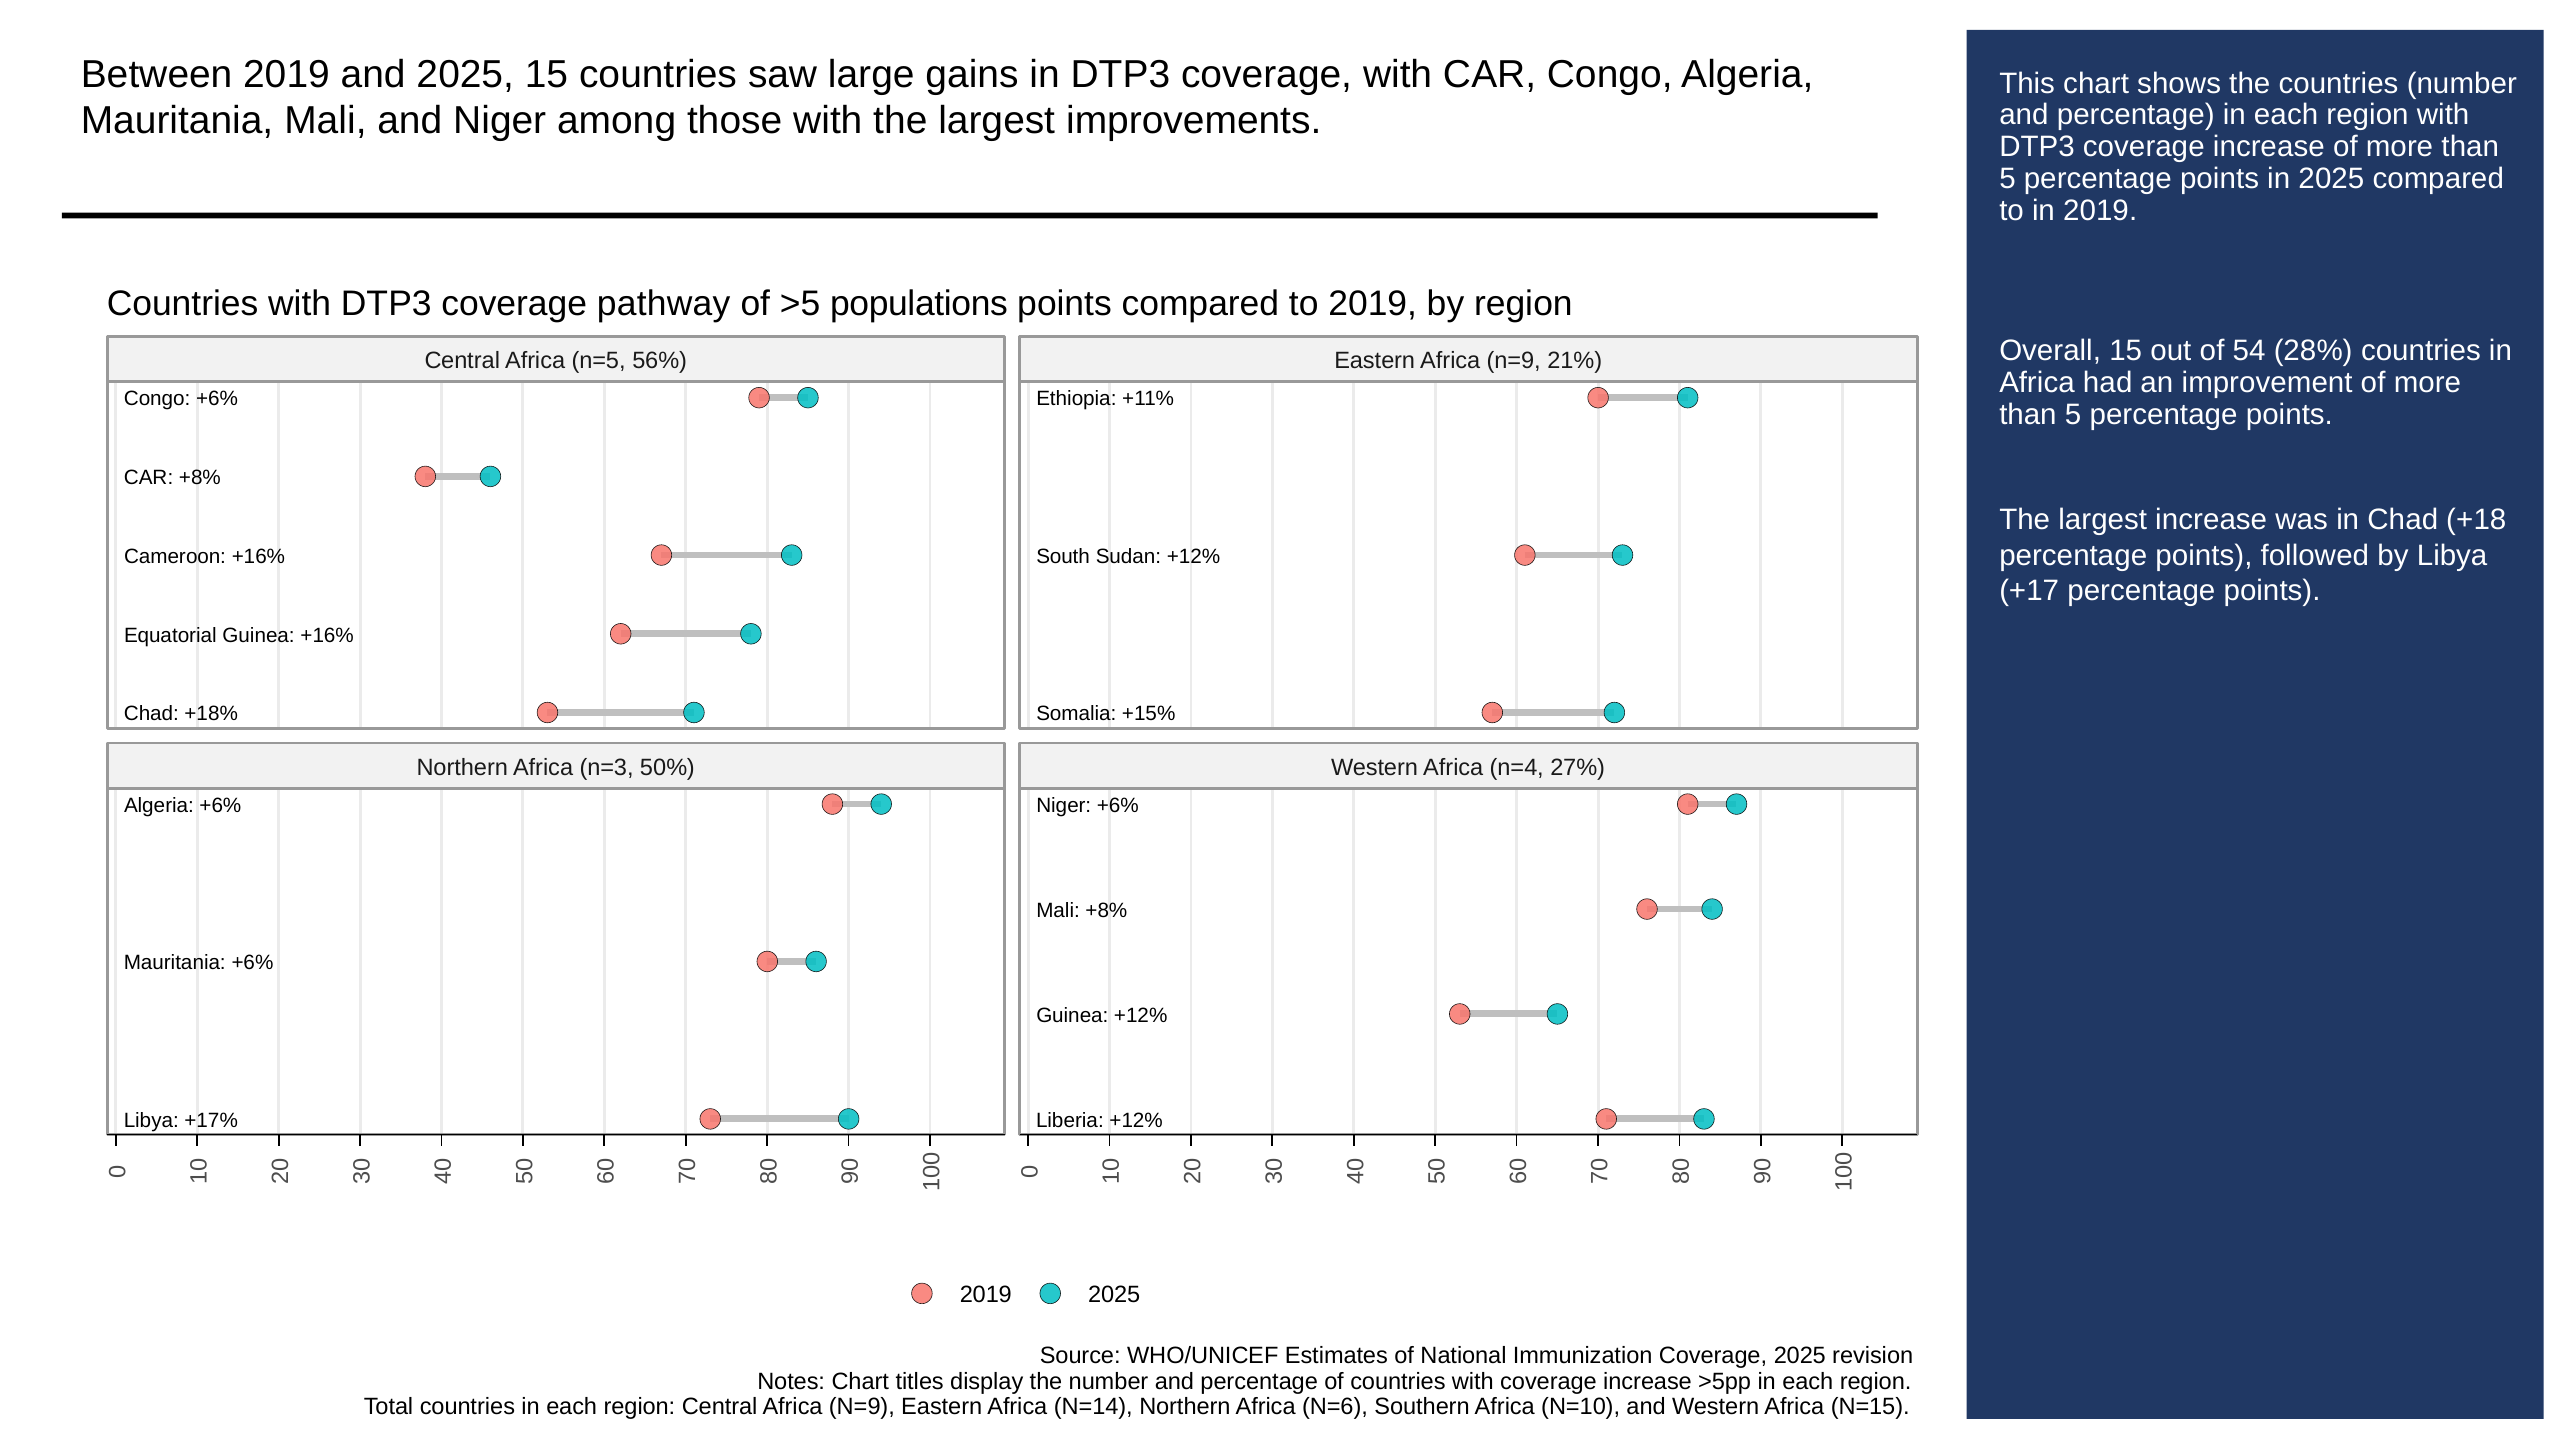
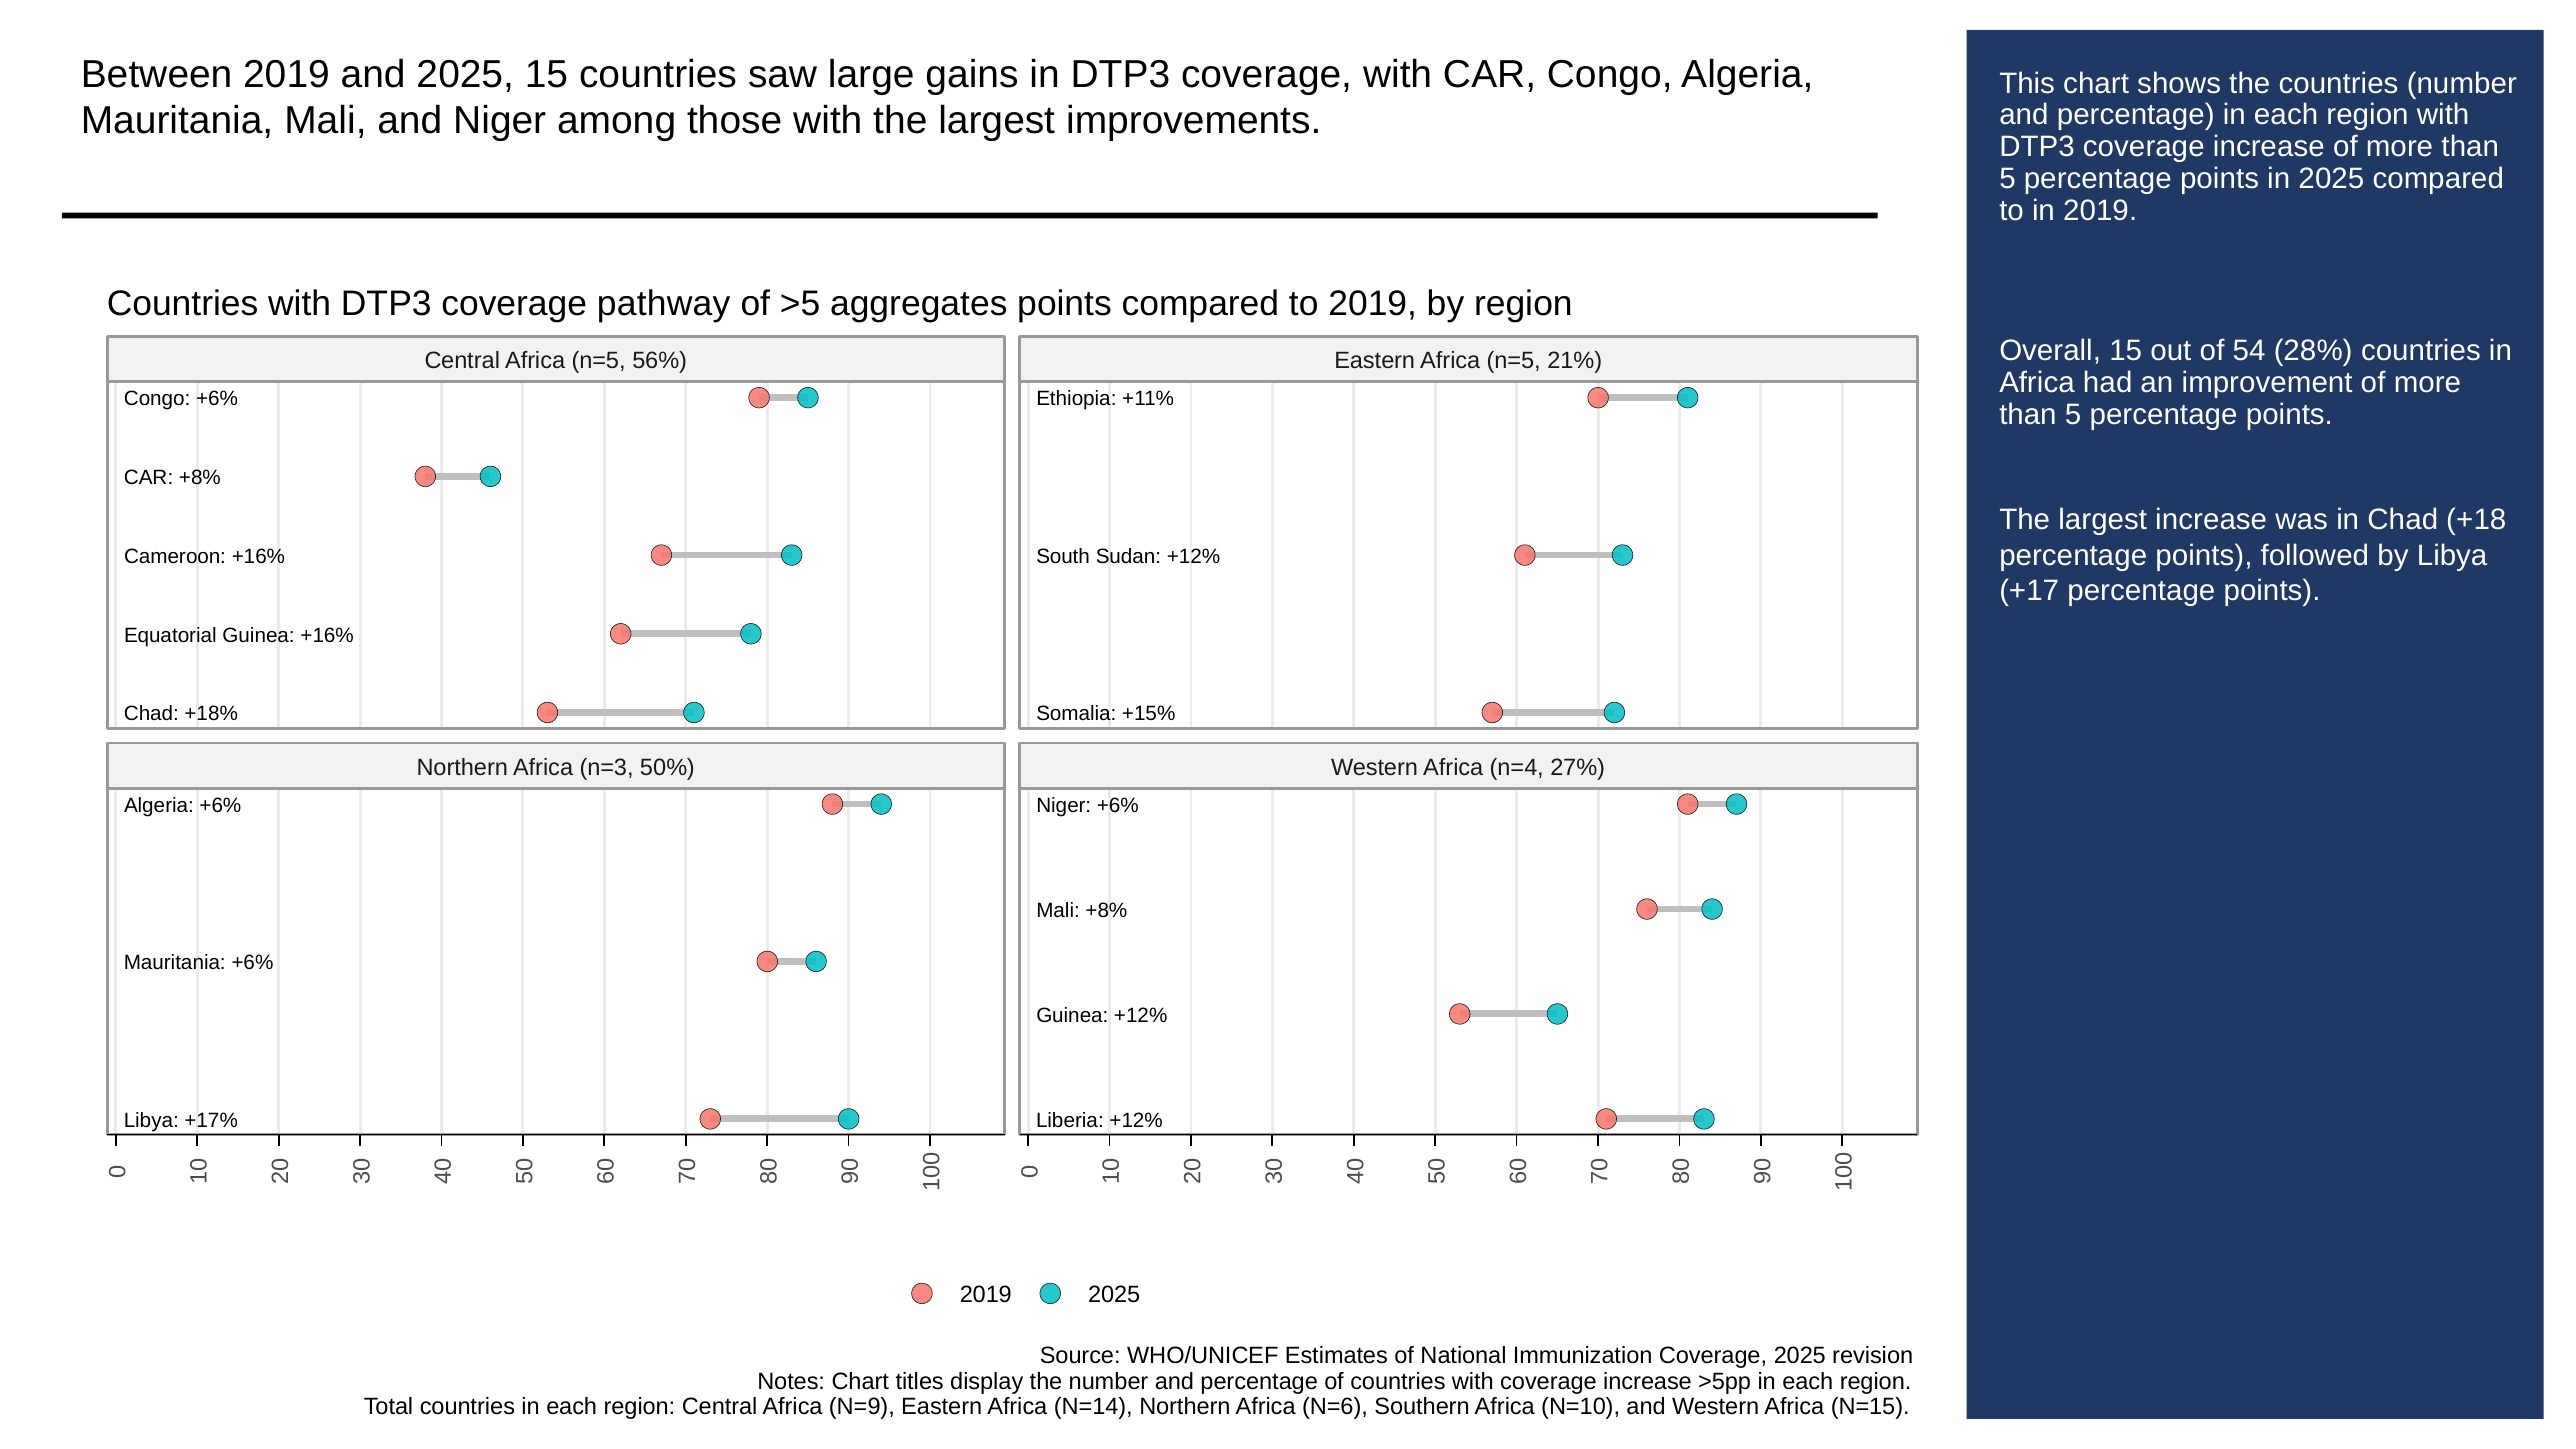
populations: populations -> aggregates (919, 304)
Eastern Africa n=9: n=9 -> n=5 (1514, 361)
